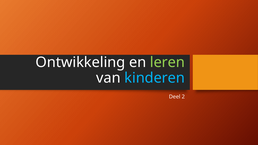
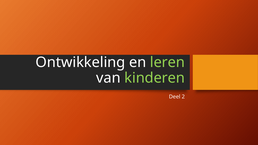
kinderen colour: light blue -> light green (155, 78)
